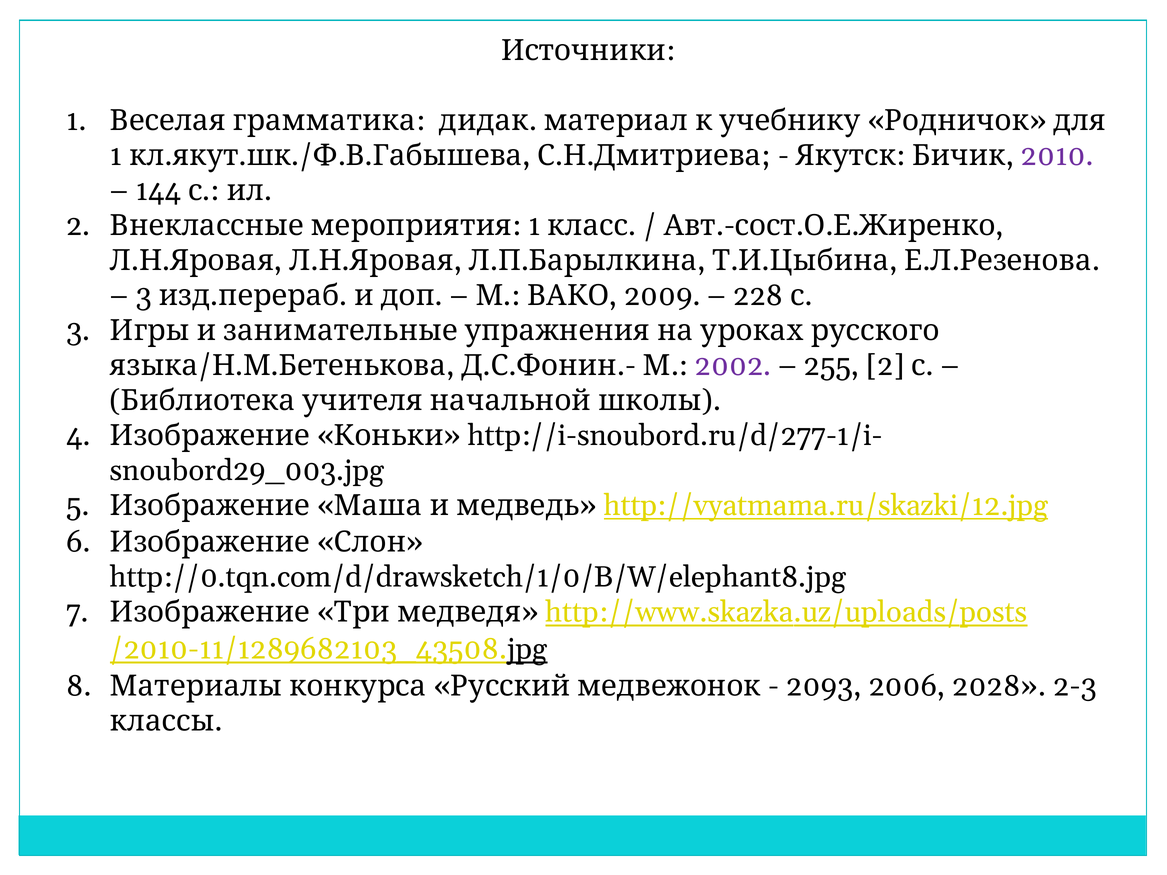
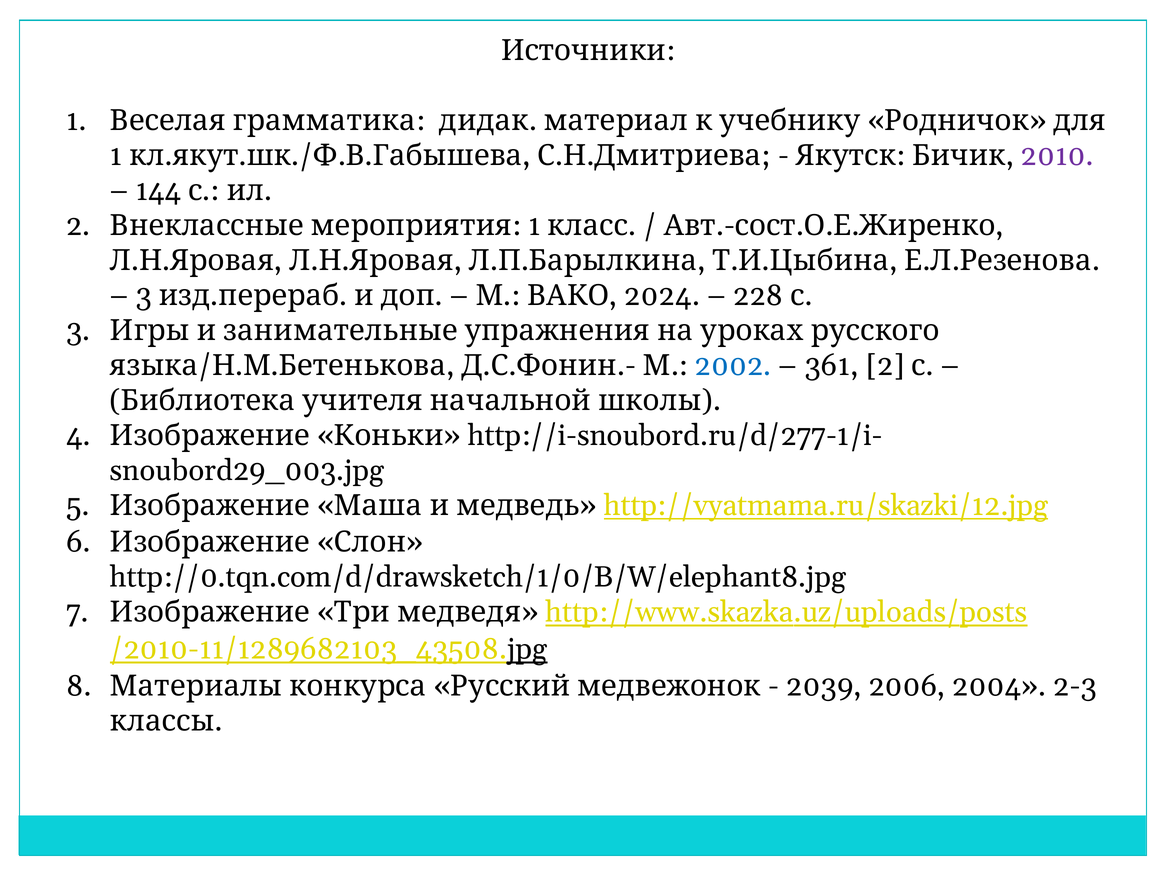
2009: 2009 -> 2024 (662, 295)
2002 colour: purple -> blue (733, 366)
255: 255 -> 361 (831, 366)
2093: 2093 -> 2039 (824, 686)
2028: 2028 -> 2004 (999, 686)
